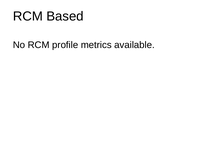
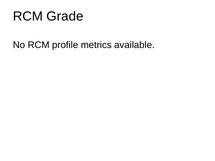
Based: Based -> Grade (65, 16)
